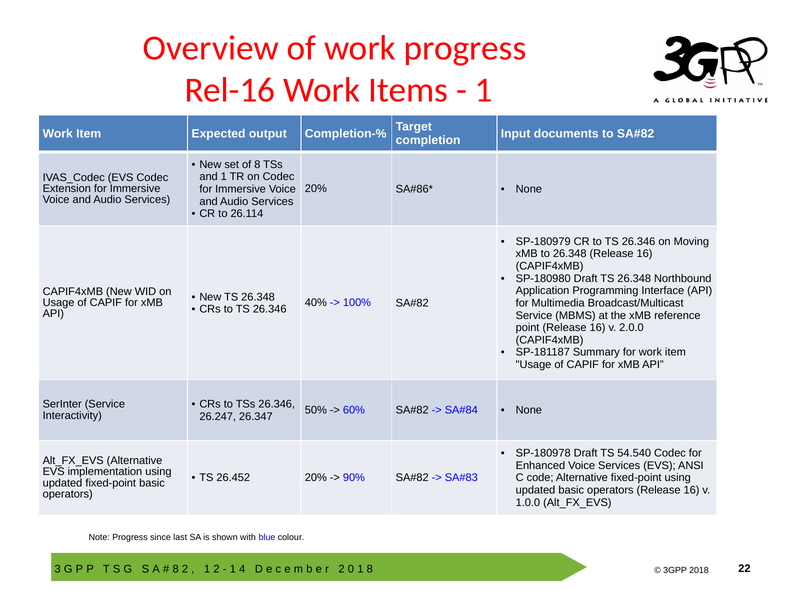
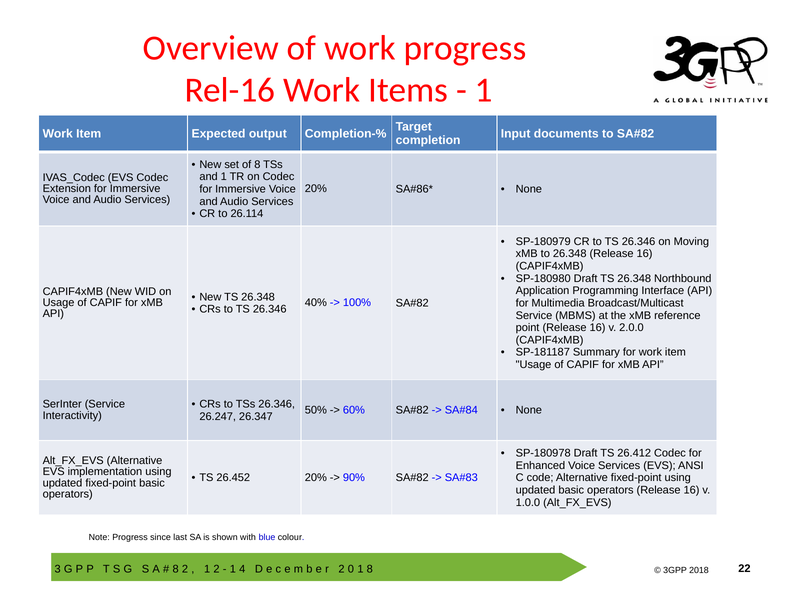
54.540: 54.540 -> 26.412 (634, 454)
